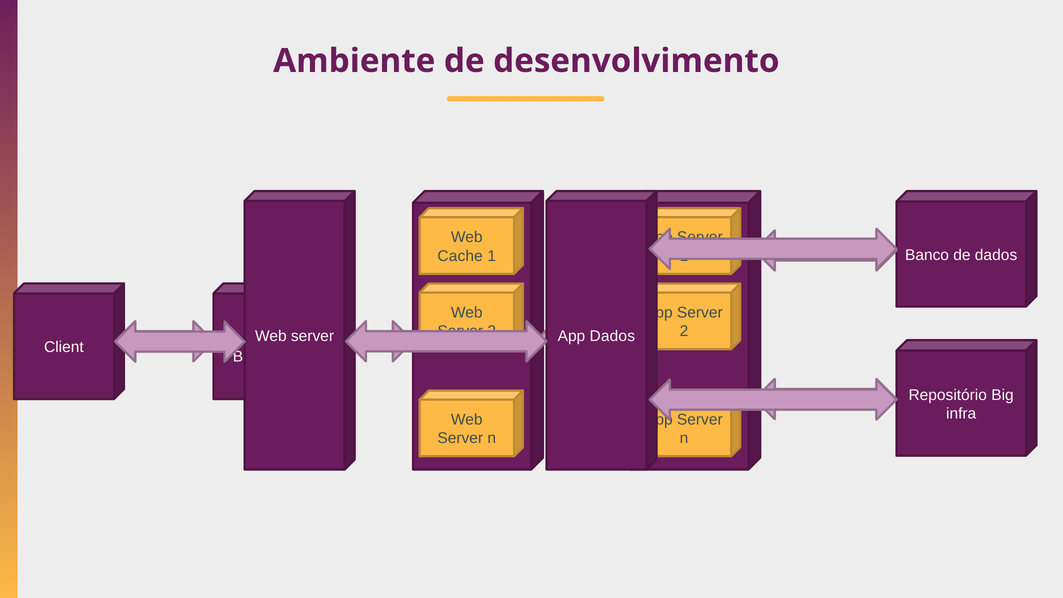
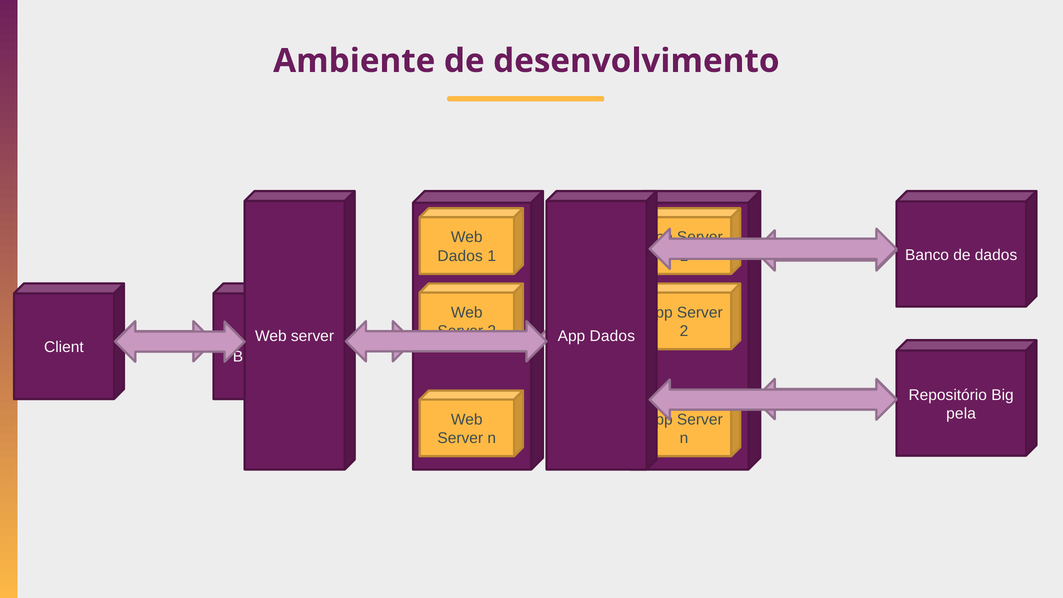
Cache: Cache -> Dados (460, 256)
infra: infra -> pela (961, 413)
